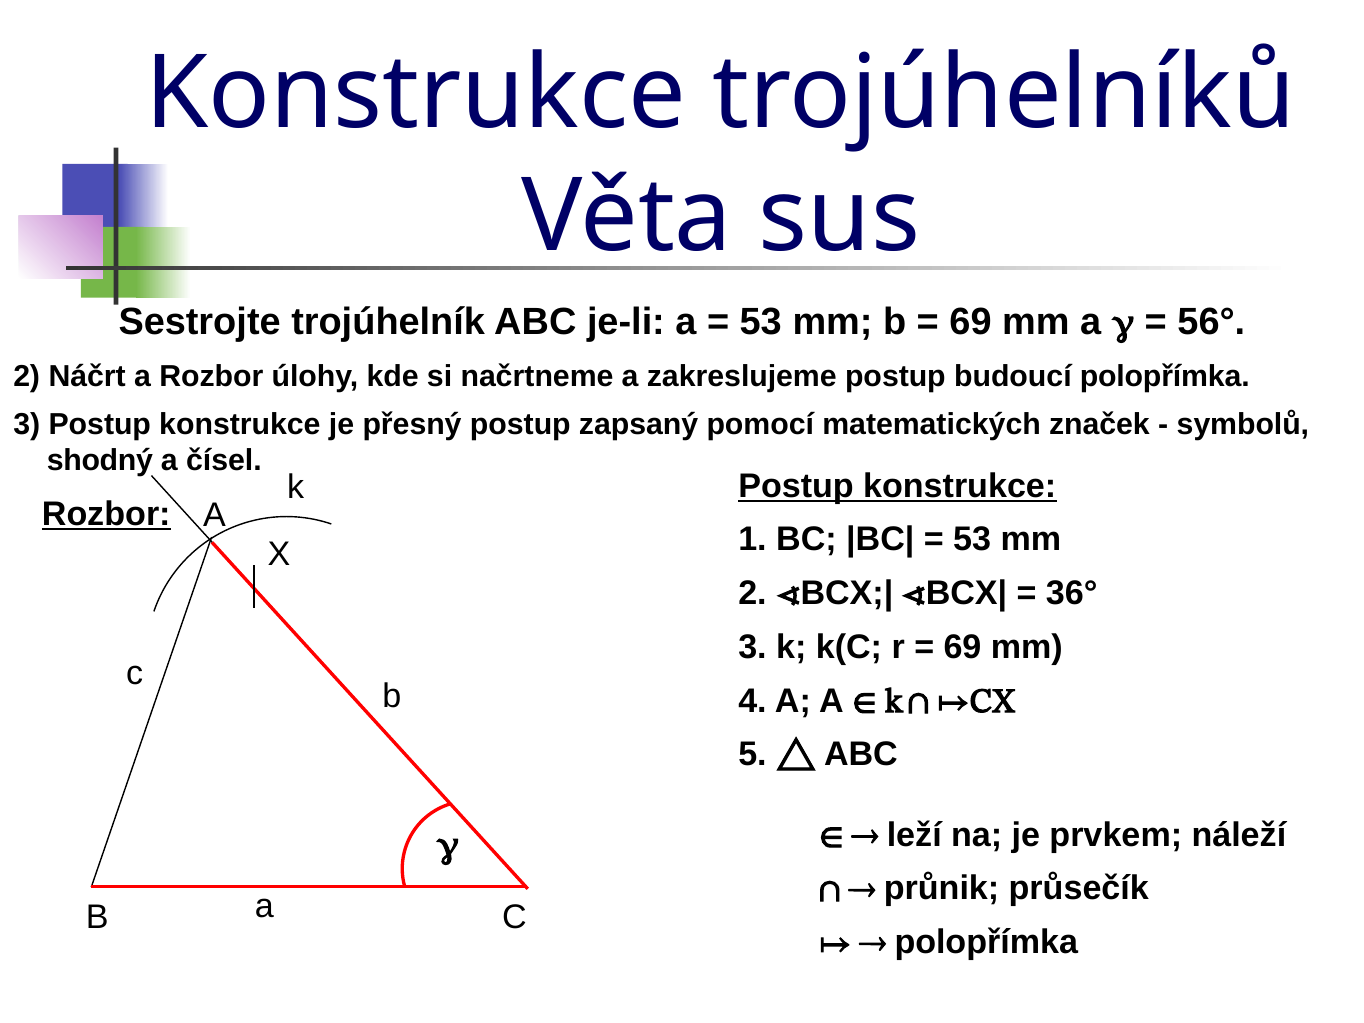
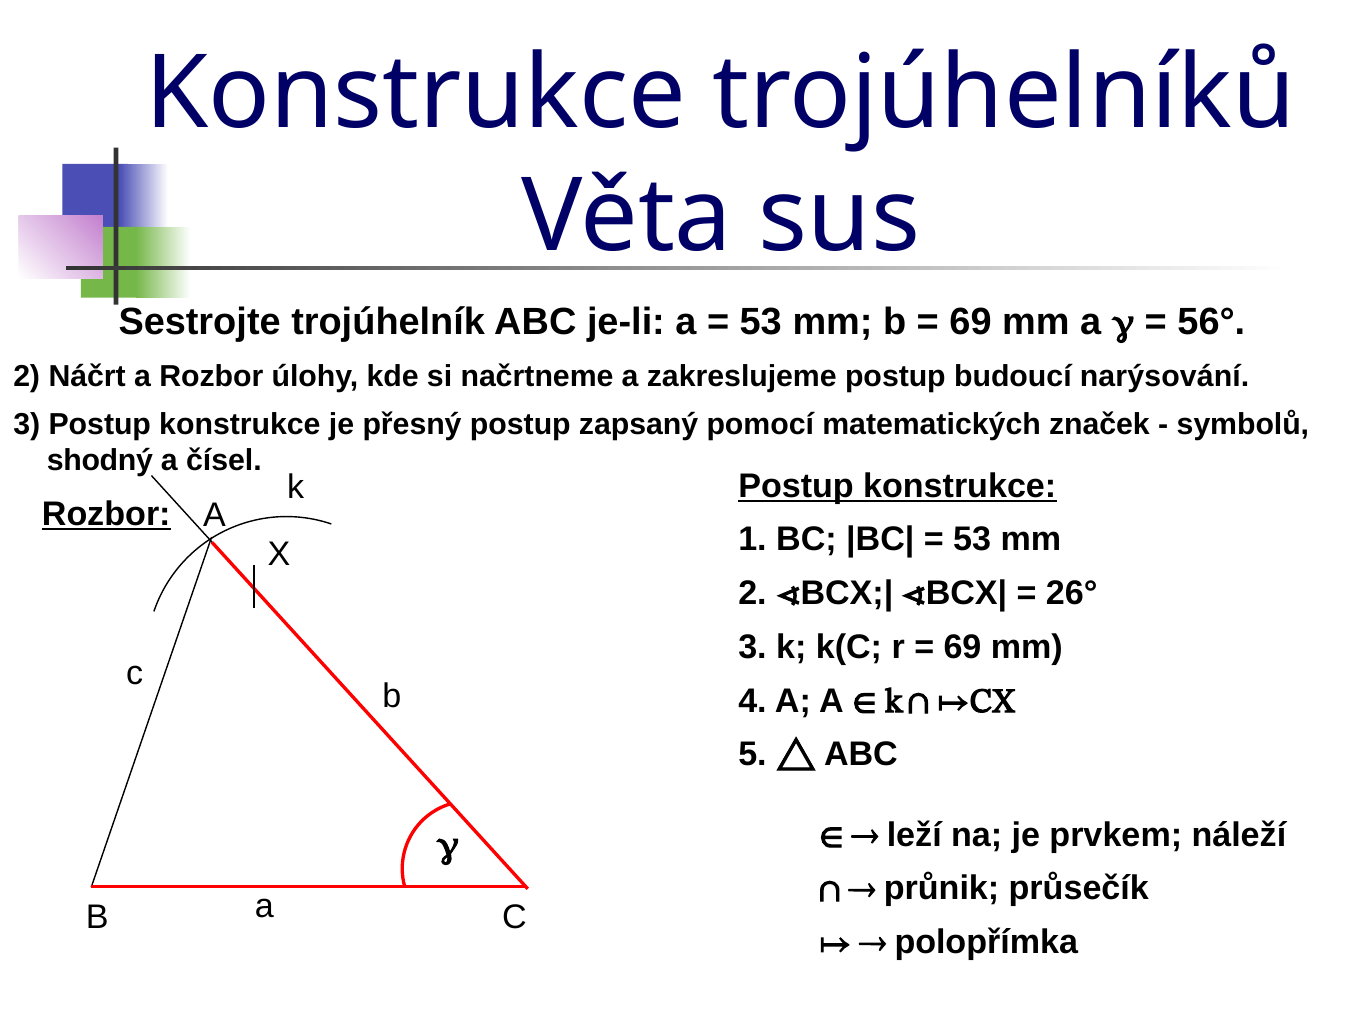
budoucí polopřímka: polopřímka -> narýsování (1165, 377)
36°: 36° -> 26° (1072, 593)
